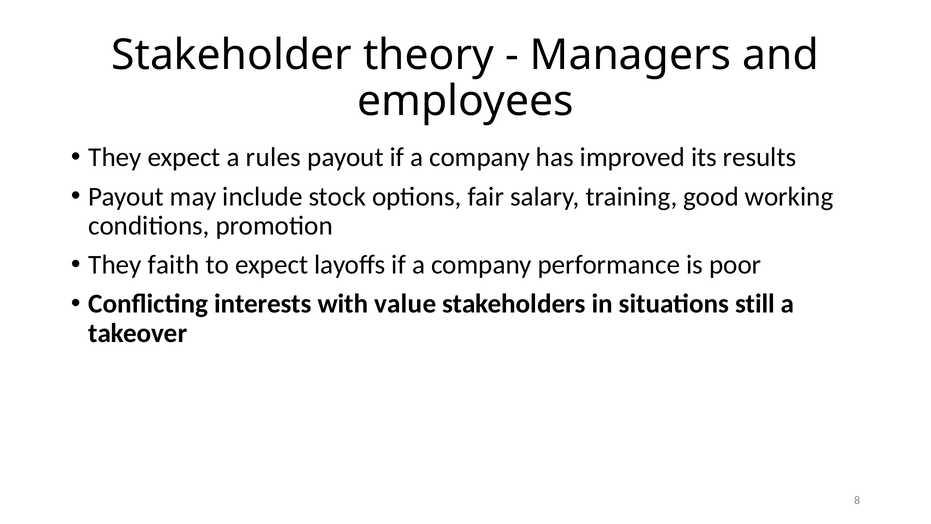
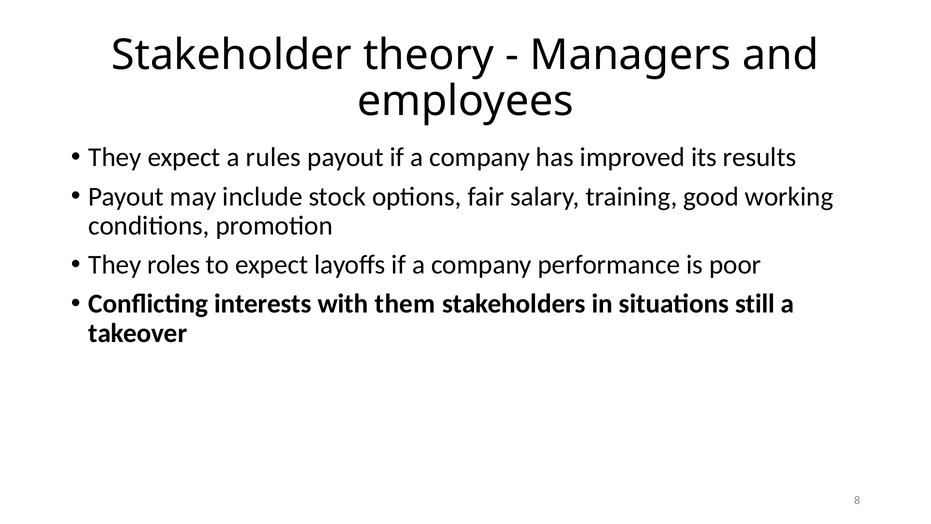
faith: faith -> roles (174, 265)
value: value -> them (405, 304)
